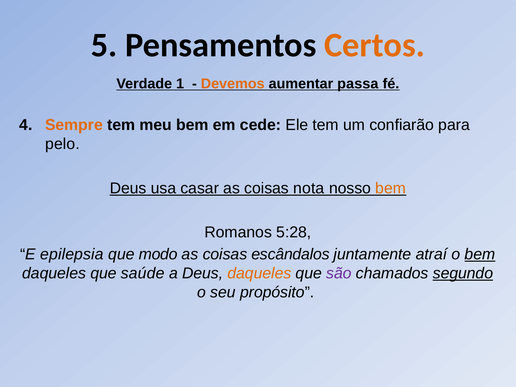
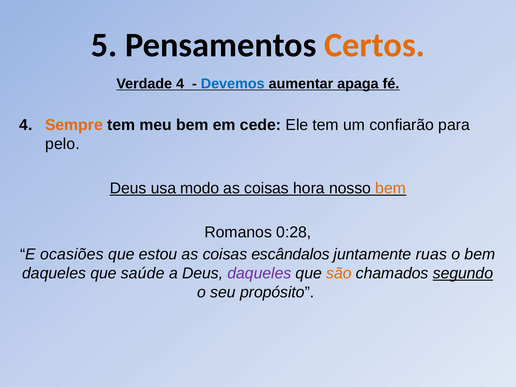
Verdade 1: 1 -> 4 (180, 84)
Devemos colour: orange -> blue (233, 84)
passa: passa -> apaga (358, 84)
casar: casar -> modo (200, 188)
nota: nota -> hora (309, 188)
5:28: 5:28 -> 0:28 (294, 232)
epilepsia: epilepsia -> ocasiões (72, 254)
modo: modo -> estou (158, 254)
atraí: atraí -> ruas (431, 254)
bem underline: present -> none (480, 254)
daqueles colour: orange -> purple (259, 273)
são colour: purple -> orange (339, 273)
